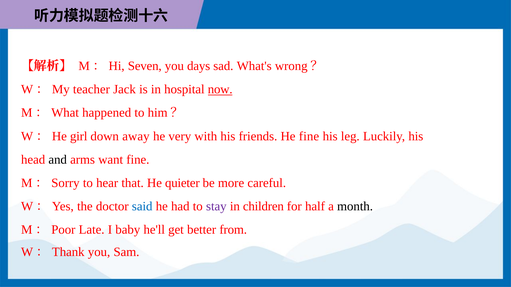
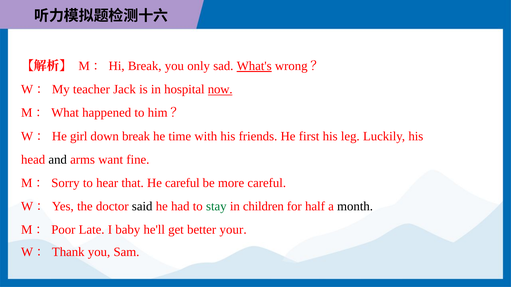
M：Hi Seven: Seven -> Break (145, 66)
days: days -> only (199, 66)
What's underline: none -> present (254, 66)
down away: away -> break (136, 136)
very: very -> time (180, 136)
He fine: fine -> first (309, 136)
He quieter: quieter -> careful (182, 183)
said colour: blue -> black (142, 207)
stay colour: purple -> green (216, 207)
from: from -> your (233, 230)
